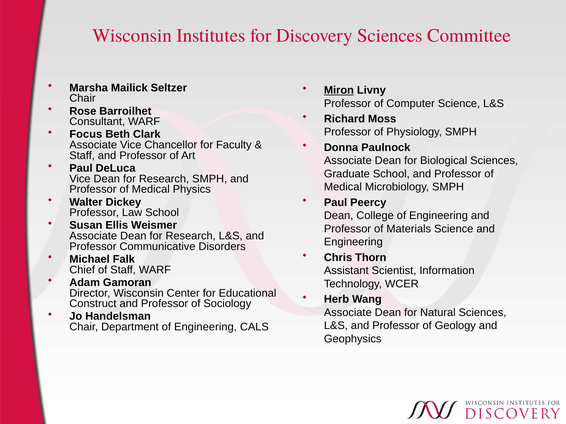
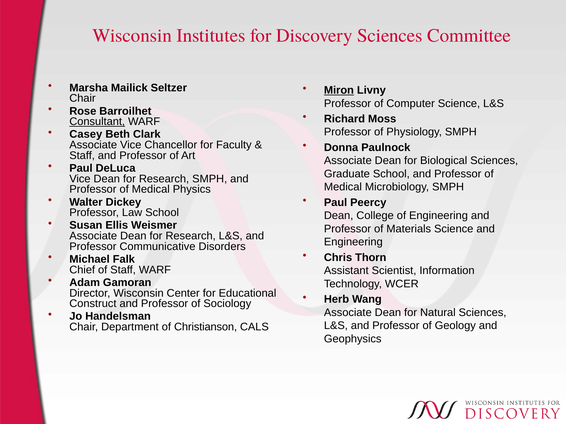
Consultant underline: none -> present (97, 122)
Focus: Focus -> Casey (86, 135)
Department of Engineering: Engineering -> Christianson (206, 327)
